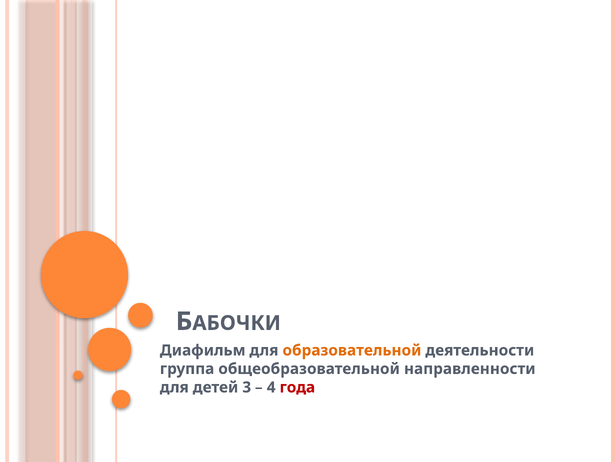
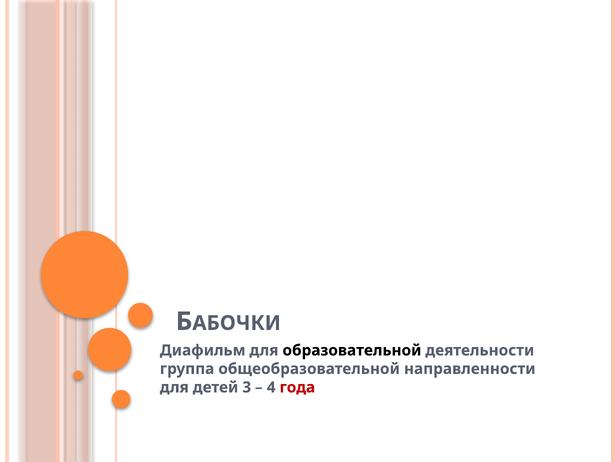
образовательной colour: orange -> black (352, 350)
